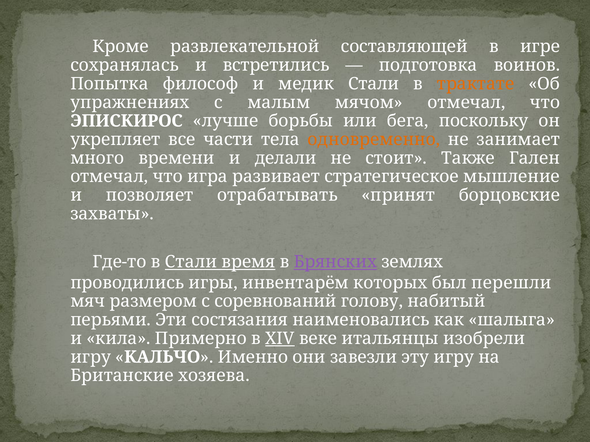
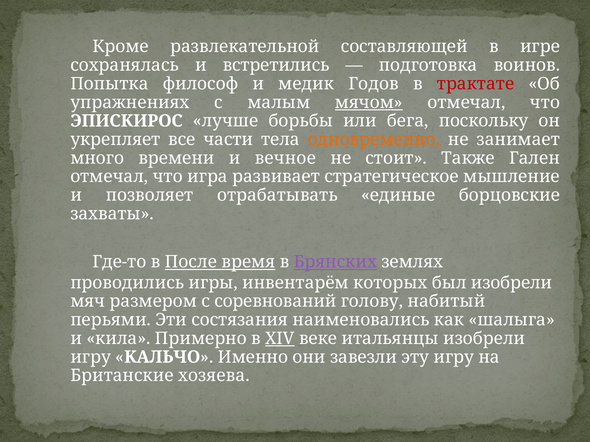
медик Стали: Стали -> Годов (374, 84)
трактате colour: orange -> red (476, 84)
мячом underline: none -> present (369, 102)
делали: делали -> вечное (285, 158)
принят: принят -> единые (398, 195)
в Стали: Стали -> После (191, 262)
был перешли: перешли -> изобрели (512, 283)
